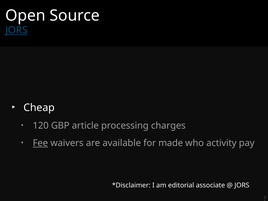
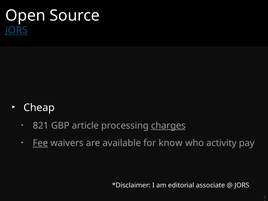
120: 120 -> 821 (41, 126)
charges underline: none -> present (168, 126)
made: made -> know (171, 143)
